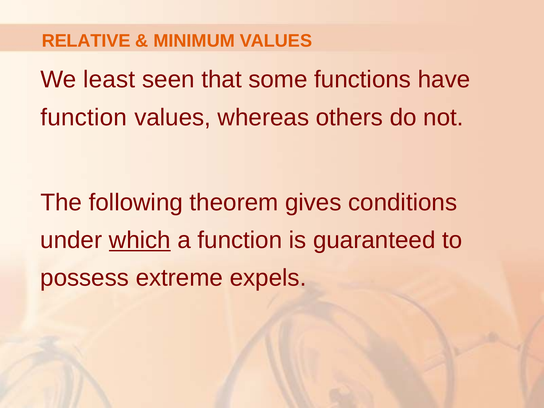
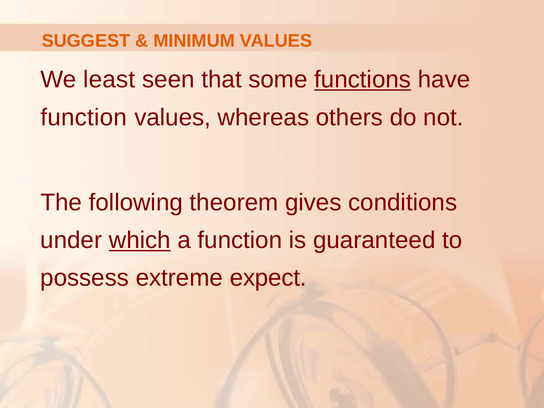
RELATIVE: RELATIVE -> SUGGEST (86, 41)
functions underline: none -> present (363, 80)
expels: expels -> expect (268, 278)
